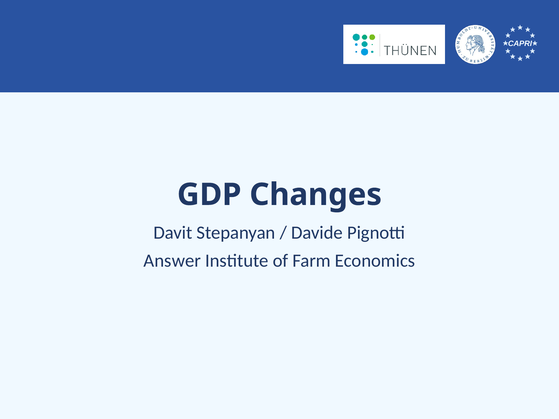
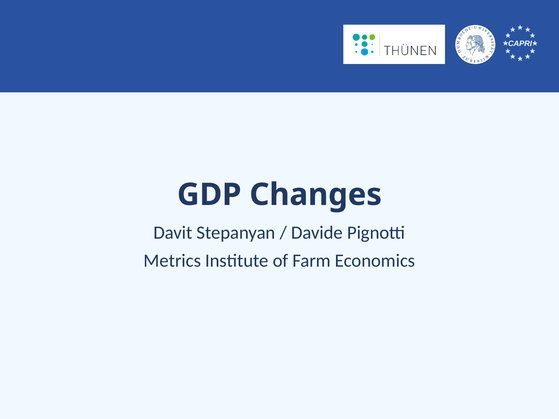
Answer: Answer -> Metrics (172, 261)
